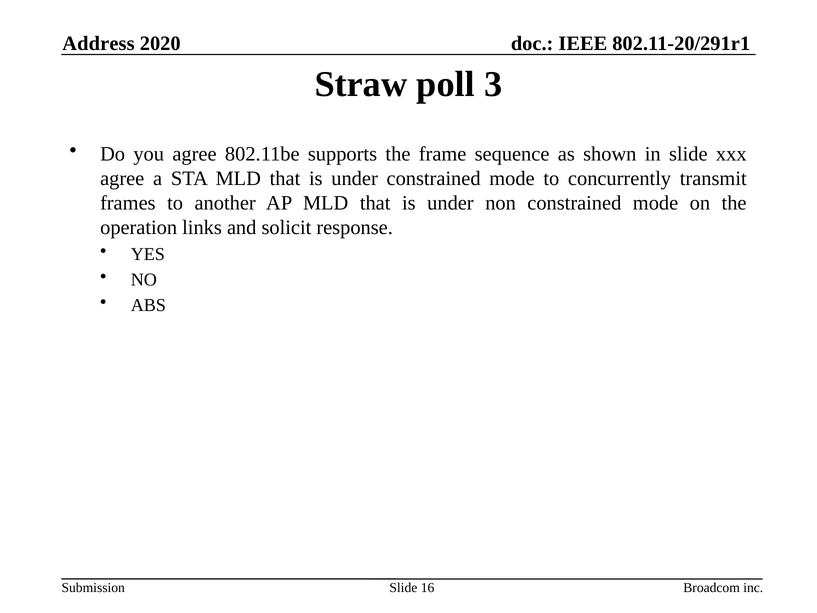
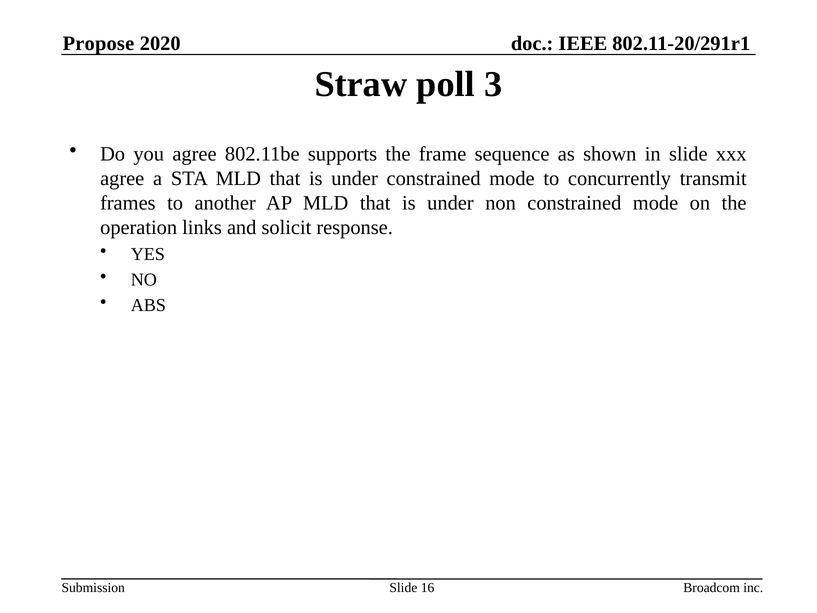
Address: Address -> Propose (98, 44)
